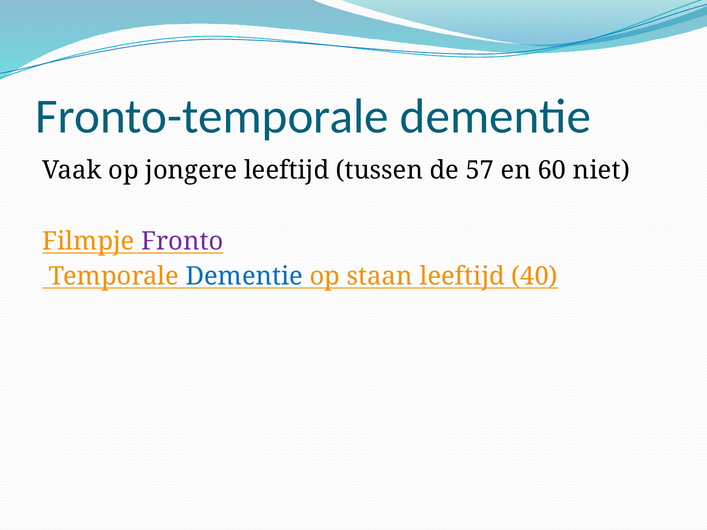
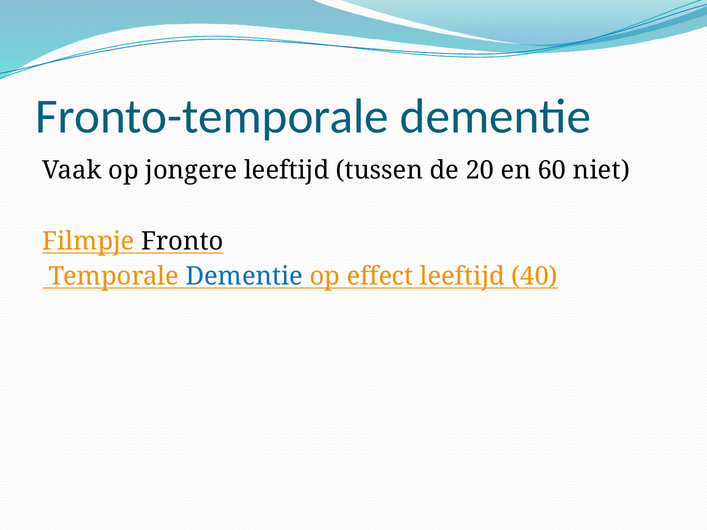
57: 57 -> 20 (480, 170)
Fronto colour: purple -> black (182, 242)
staan: staan -> effect (380, 277)
